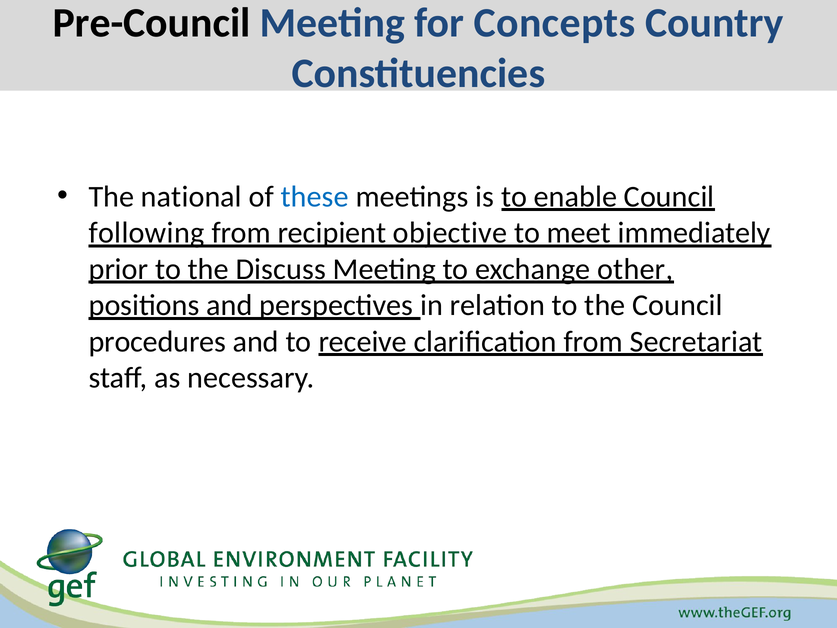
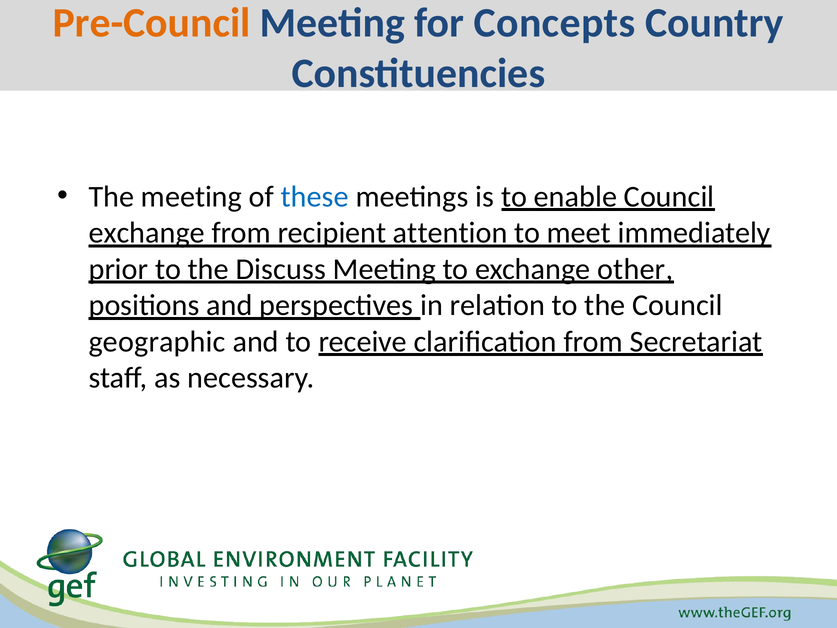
Pre-Council colour: black -> orange (152, 23)
The national: national -> meeting (191, 196)
following: following -> exchange (147, 233)
objective: objective -> attention (450, 233)
procedures: procedures -> geographic (157, 341)
